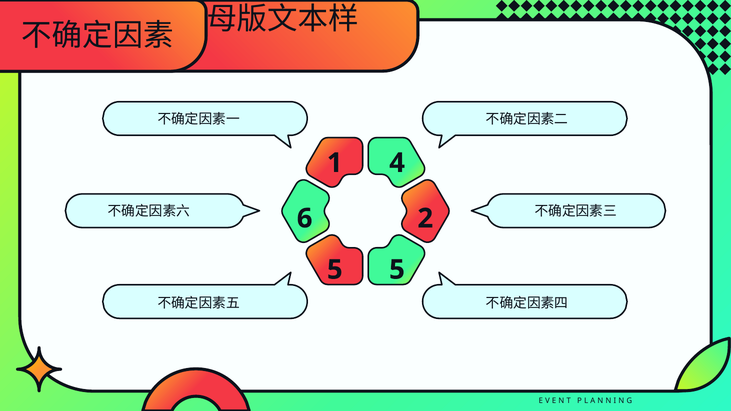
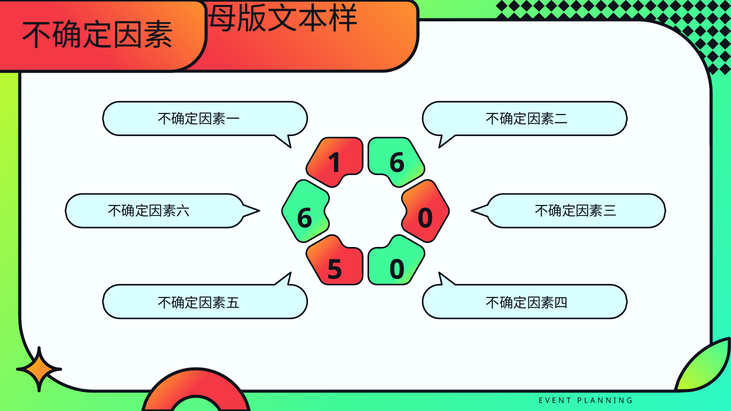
1 4: 4 -> 6 (397, 163)
6 2: 2 -> 0 (425, 218)
5 5: 5 -> 0 (397, 270)
